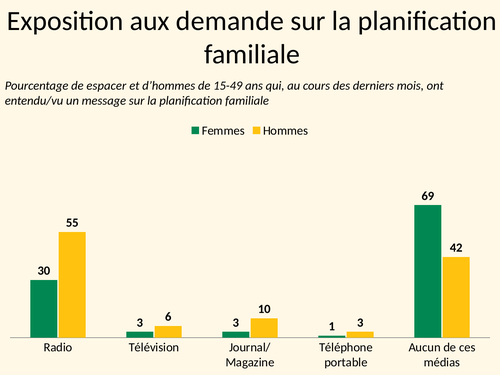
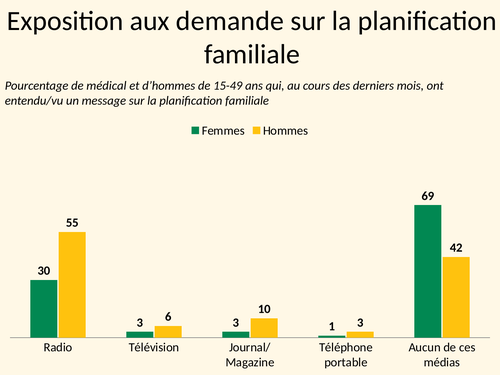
espacer: espacer -> médical (106, 86)
